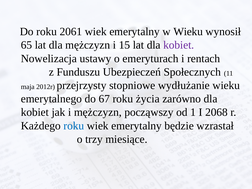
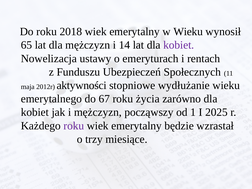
2061: 2061 -> 2018 (71, 32)
15: 15 -> 14 (124, 45)
przejrzysty: przejrzysty -> aktywności (82, 85)
2068: 2068 -> 2025 (216, 112)
roku colour: blue -> purple (74, 126)
